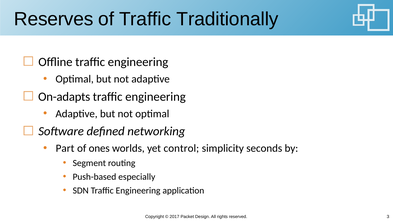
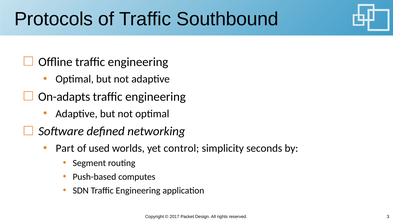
Reserves: Reserves -> Protocols (54, 19)
Traditionally: Traditionally -> Southbound (227, 19)
ones: ones -> used (99, 148)
especially: especially -> computes (137, 177)
